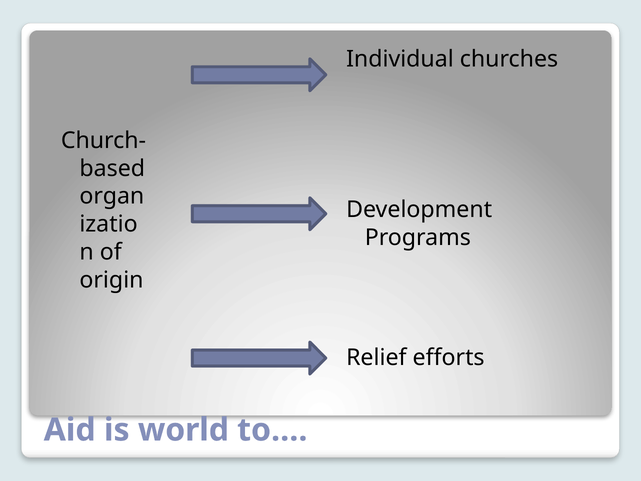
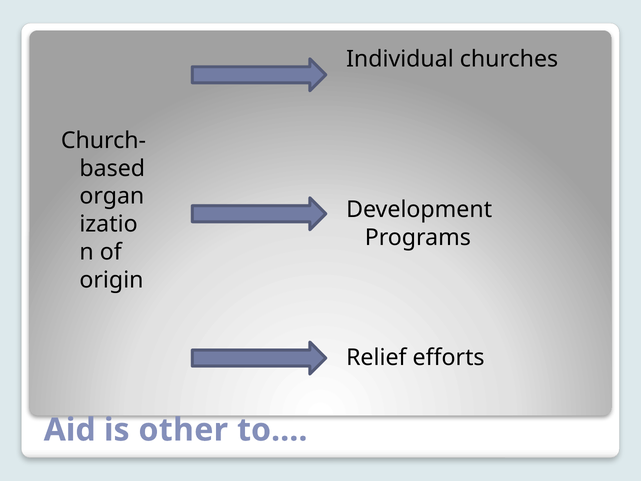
world: world -> other (183, 430)
